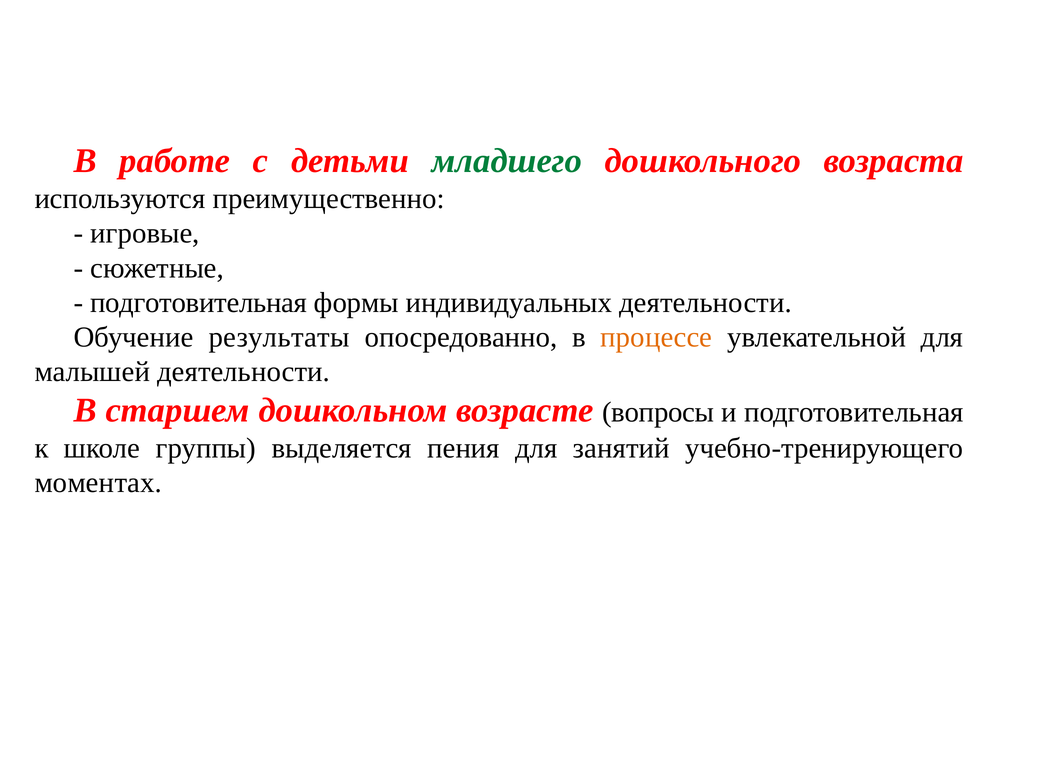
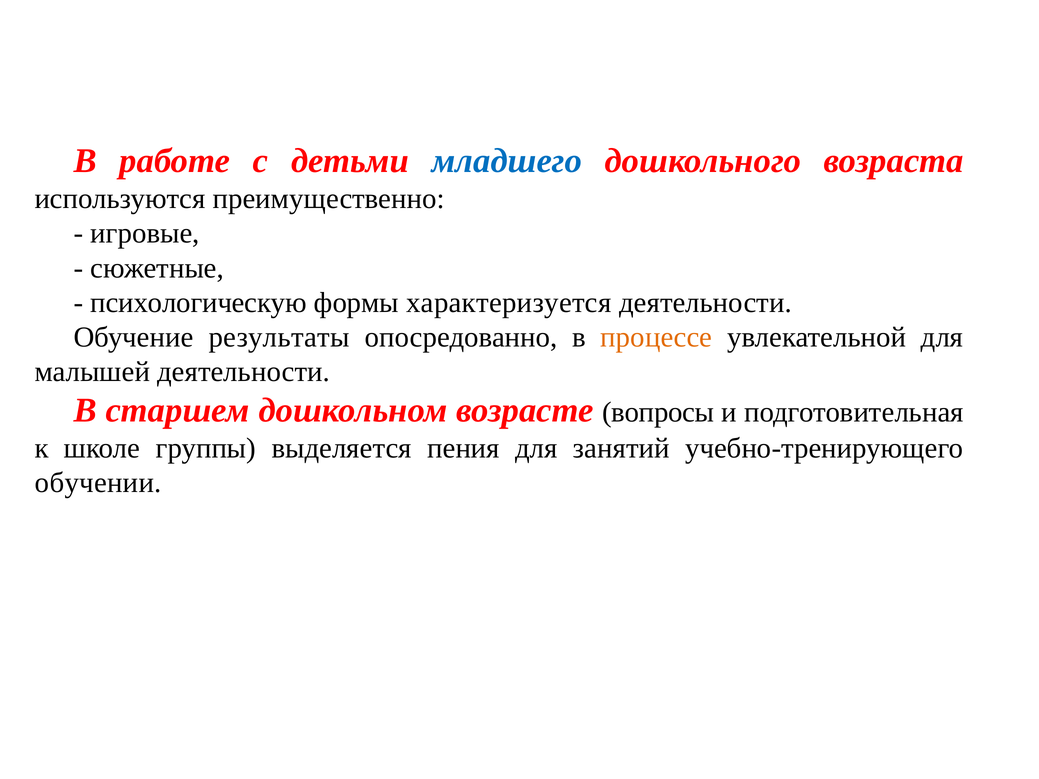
младшего colour: green -> blue (507, 161)
подготовительная: подготовительная -> психологическую (199, 303)
индивидуальных: индивидуальных -> характеризуется (509, 303)
моментах: моментах -> обучении (98, 483)
